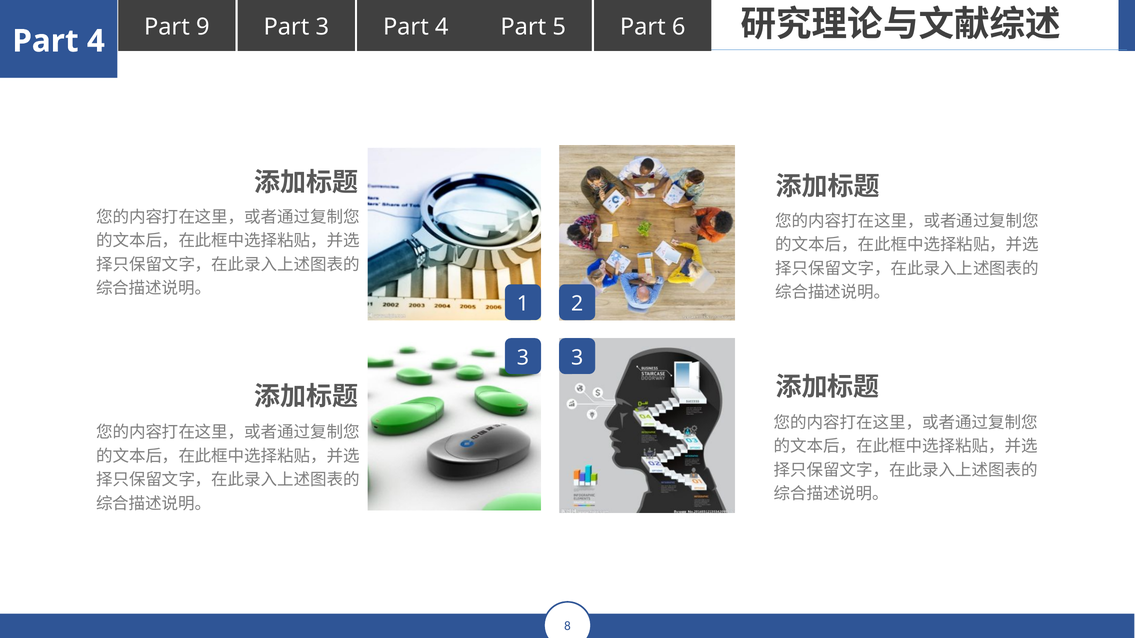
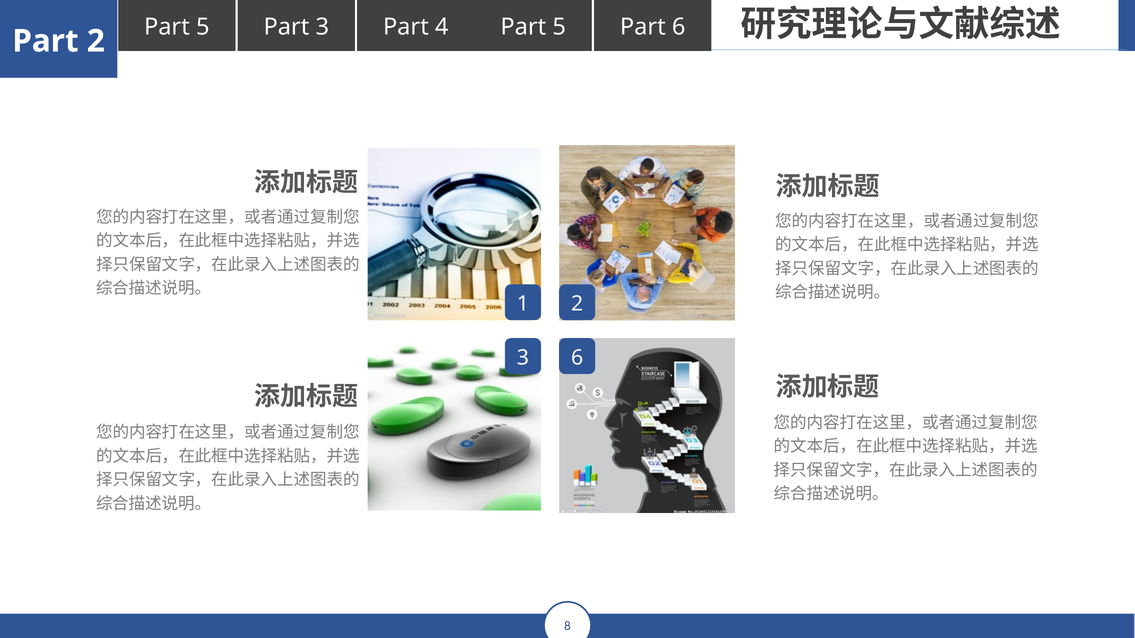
9: 9 -> 5 (203, 27)
4: 4 -> 2 (96, 41)
3 3: 3 -> 6 (577, 358)
